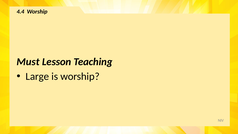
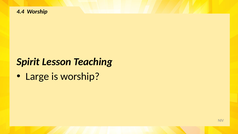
Must: Must -> Spirit (28, 62)
